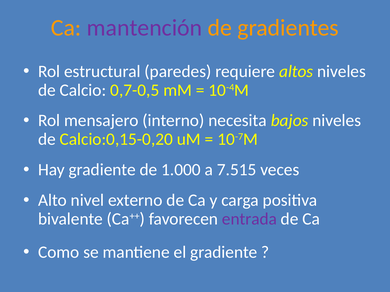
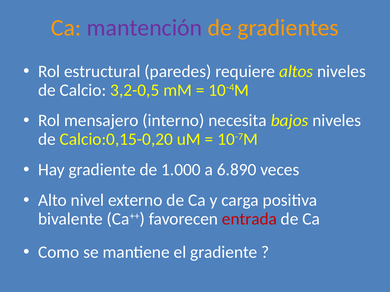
0,7-0,5: 0,7-0,5 -> 3,2-0,5 (135, 90)
7.515: 7.515 -> 6.890 (237, 170)
entrada colour: purple -> red (249, 219)
